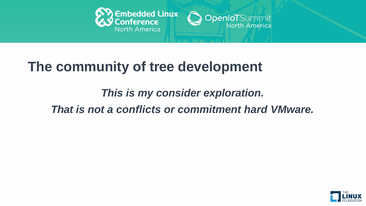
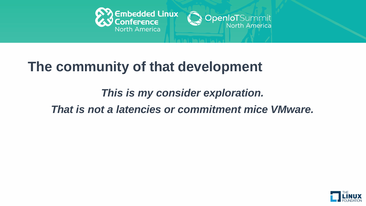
of tree: tree -> that (162, 67)
conflicts: conflicts -> latencies (139, 110)
hard: hard -> mice (256, 110)
